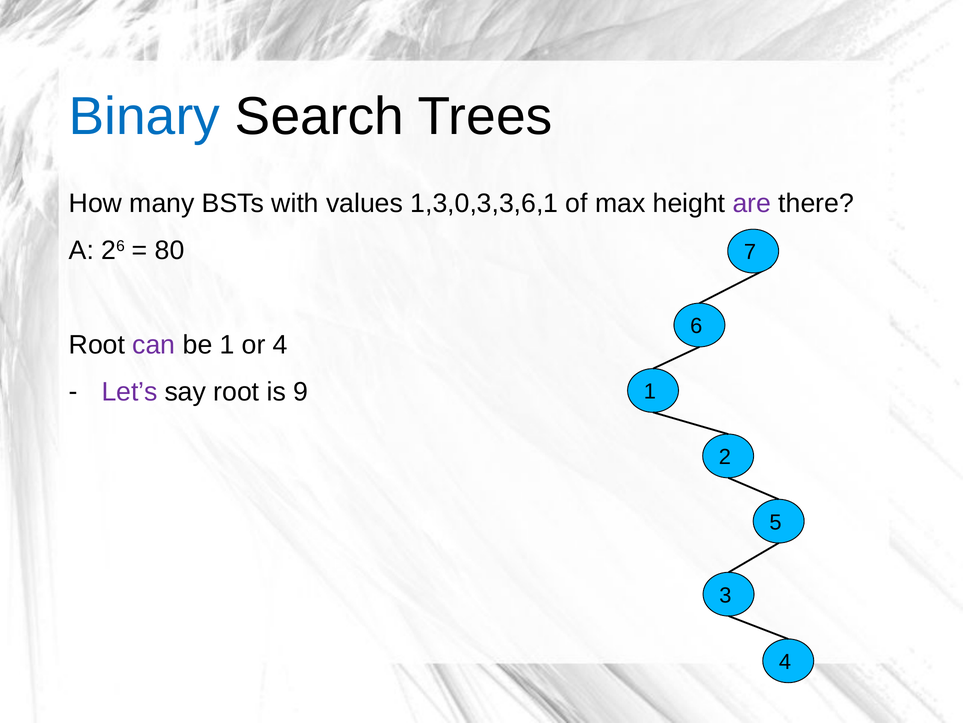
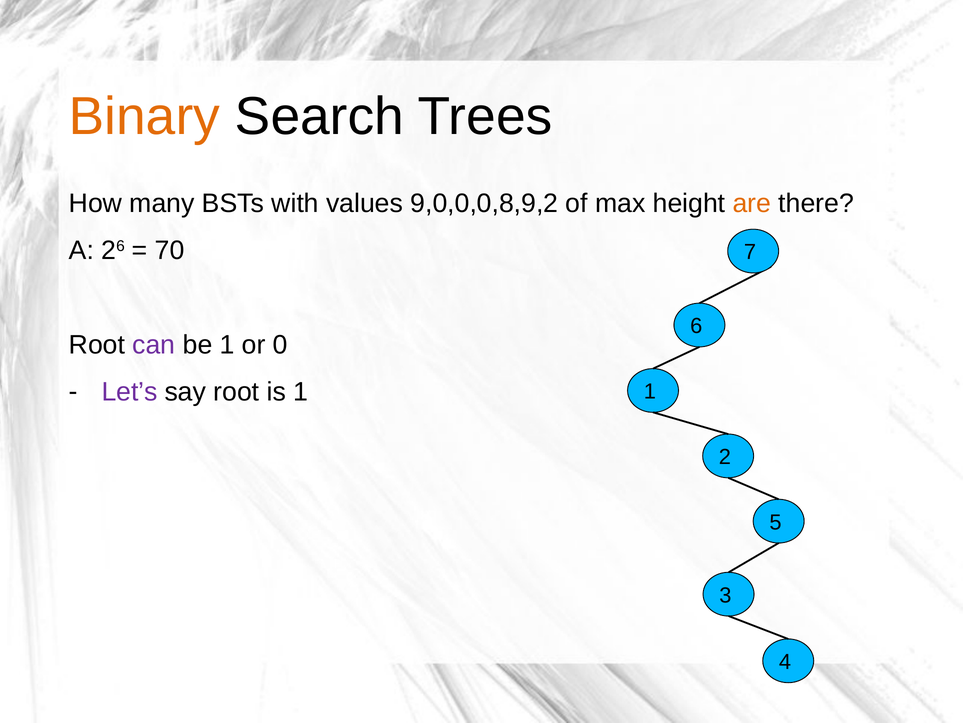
Binary colour: blue -> orange (144, 116)
1,3,0,3,3,6,1: 1,3,0,3,3,6,1 -> 9,0,0,0,8,9,2 (484, 203)
are colour: purple -> orange (752, 203)
80: 80 -> 70 (170, 250)
or 4: 4 -> 0 (280, 344)
is 9: 9 -> 1 (301, 392)
